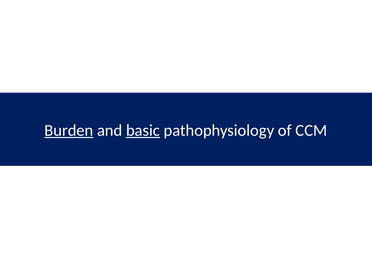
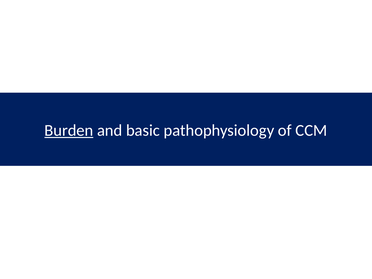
basic underline: present -> none (143, 130)
